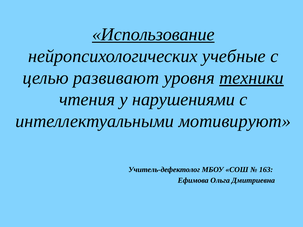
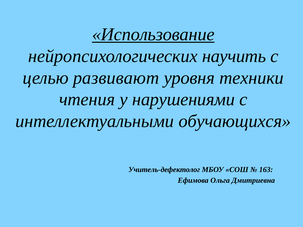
учебные: учебные -> научить (234, 56)
техники underline: present -> none (252, 78)
мотивируют: мотивируют -> обучающихся (235, 121)
